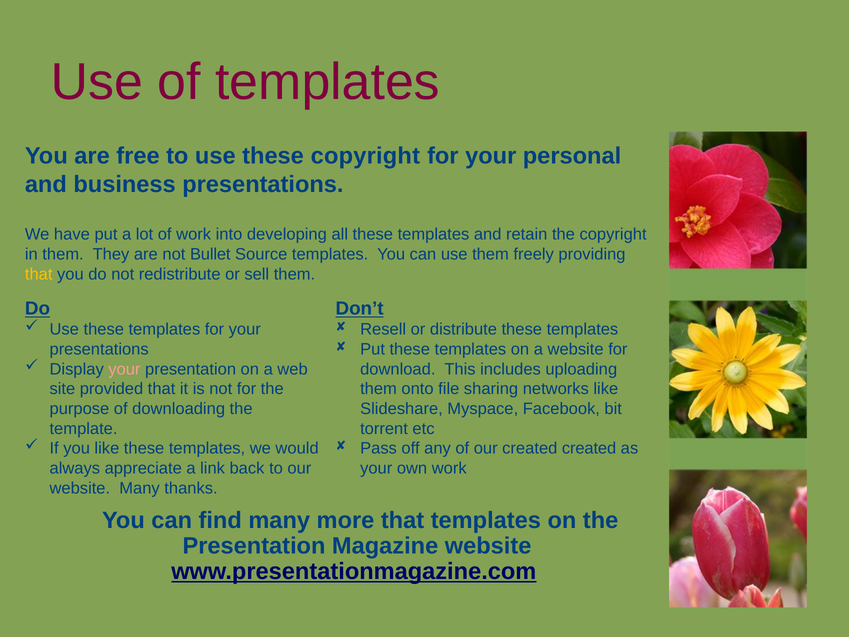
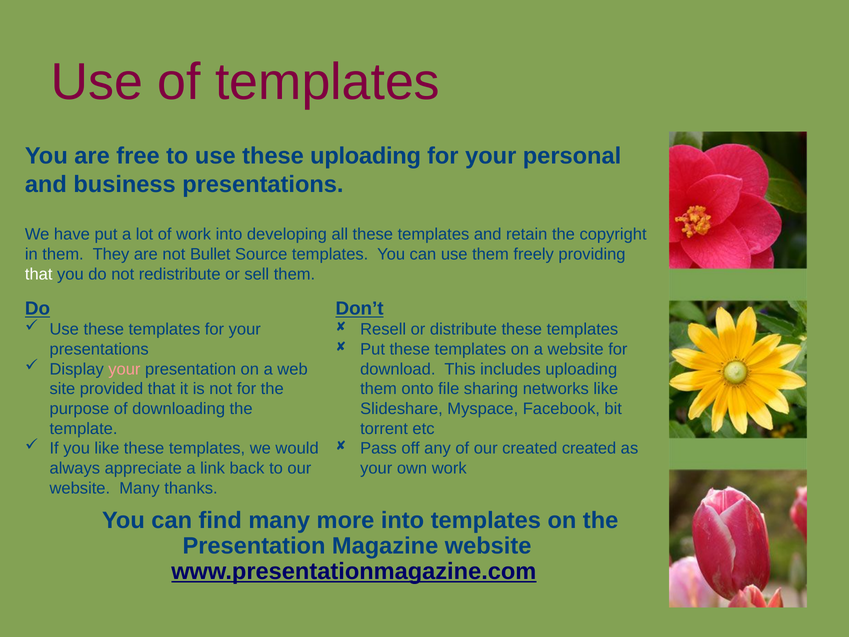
these copyright: copyright -> uploading (366, 156)
that colour: yellow -> white (39, 274)
more that: that -> into (402, 520)
